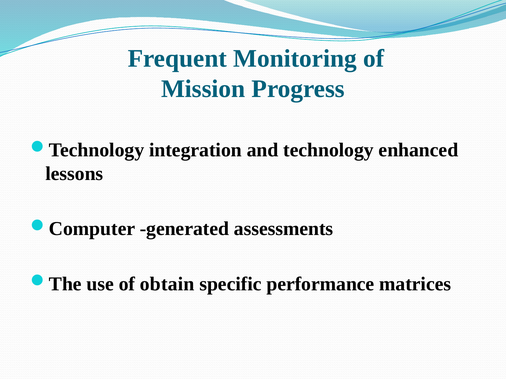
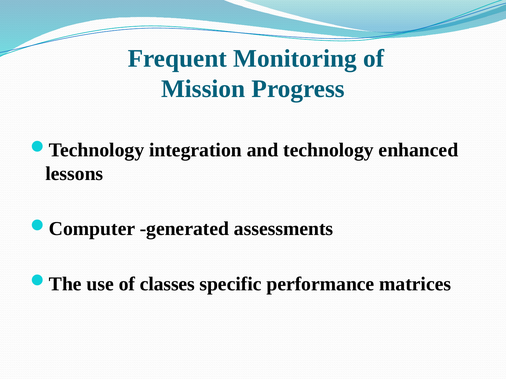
obtain: obtain -> classes (167, 284)
